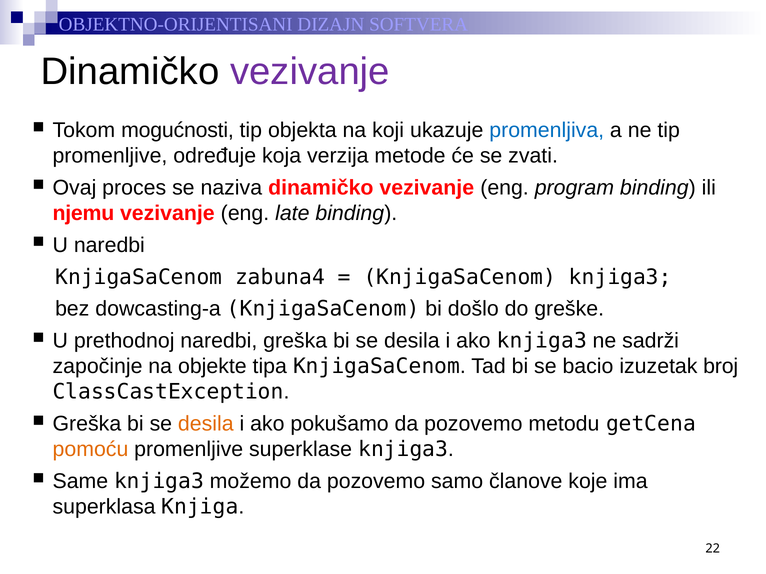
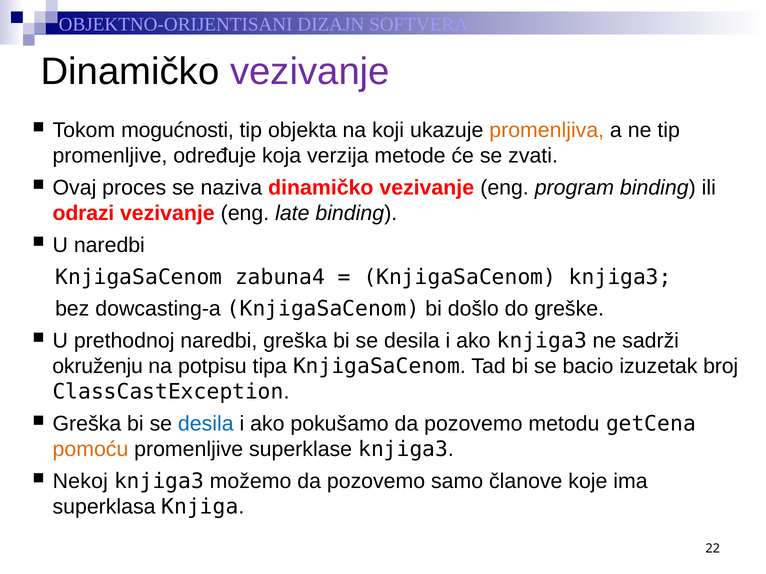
promenljiva colour: blue -> orange (547, 130)
njemu: njemu -> odrazi (83, 213)
započinje: započinje -> okruženju (98, 367)
objekte: objekte -> potpisu (212, 367)
desila colour: orange -> blue (206, 424)
Same: Same -> Nekoj (80, 482)
